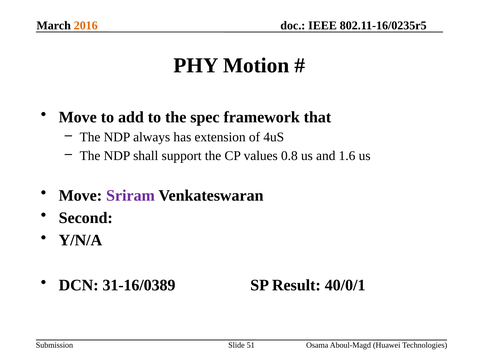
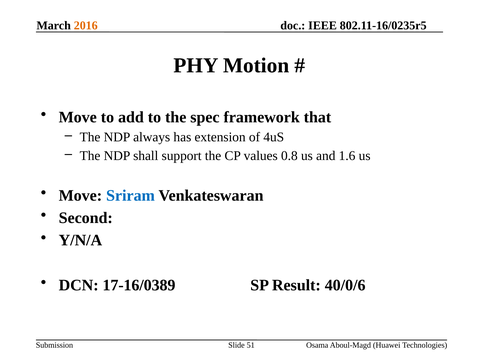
Sriram colour: purple -> blue (131, 195)
31-16/0389: 31-16/0389 -> 17-16/0389 (139, 285)
40/0/1: 40/0/1 -> 40/0/6 (345, 285)
